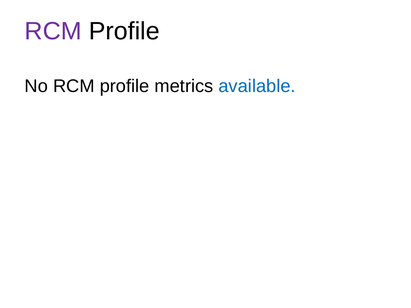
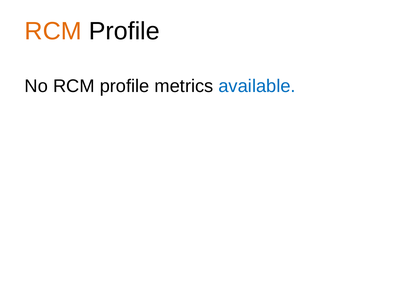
RCM colour: purple -> orange (53, 31)
